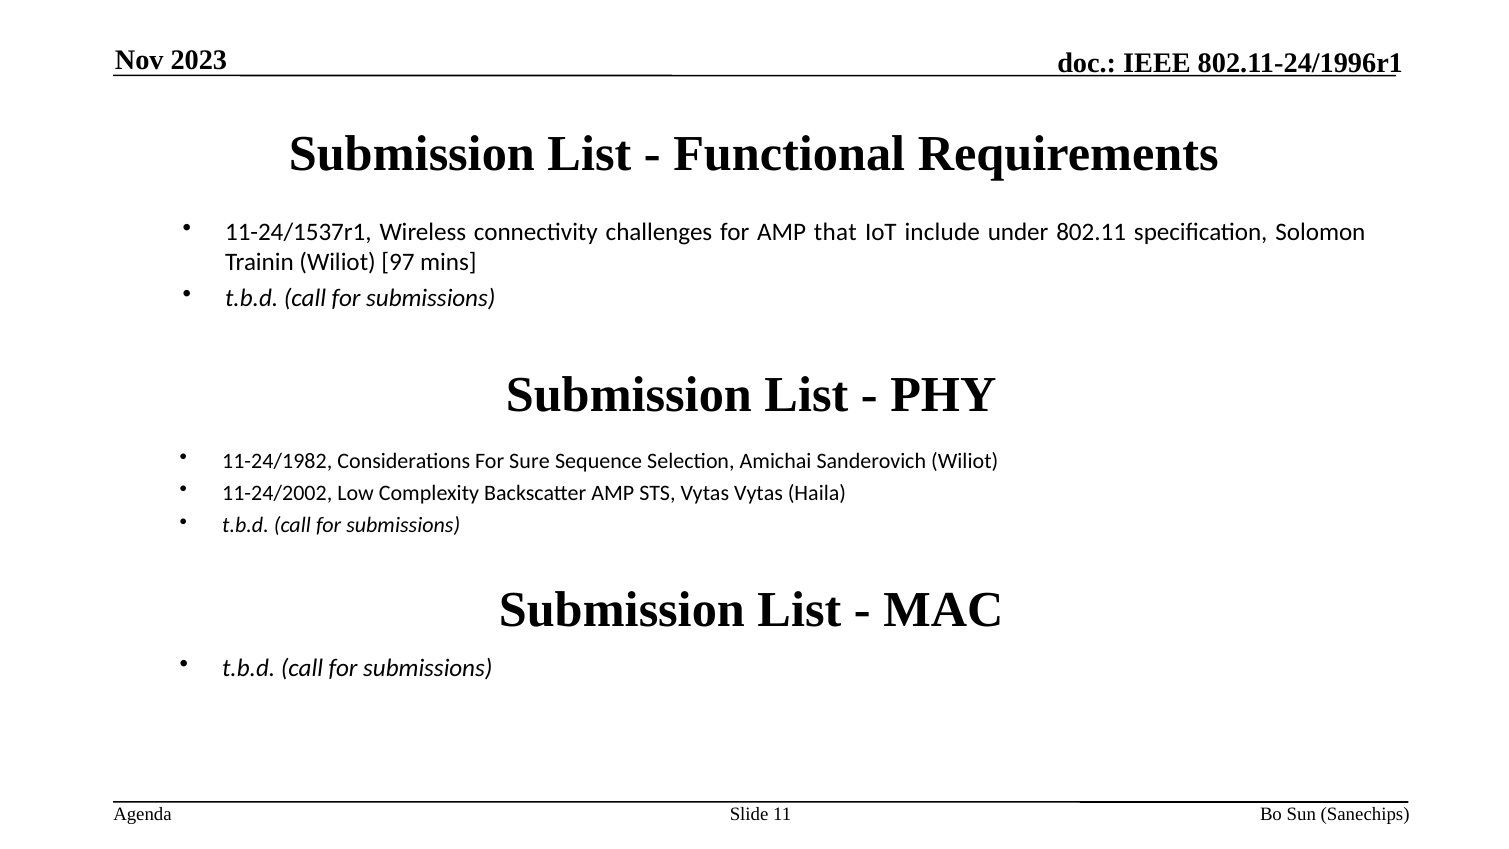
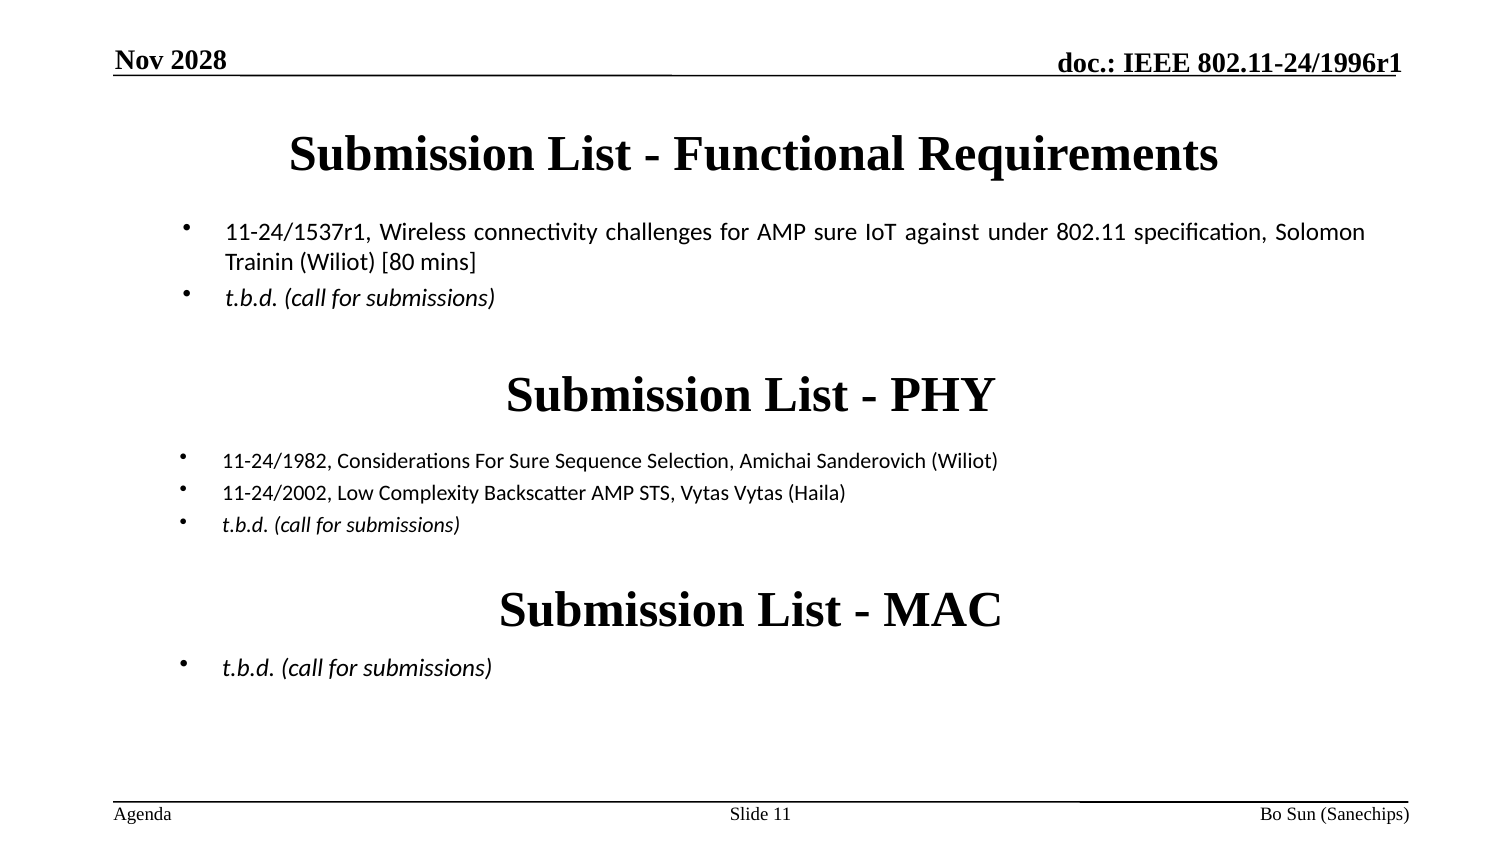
2023: 2023 -> 2028 (199, 60)
AMP that: that -> sure (836, 232)
include: include -> against (942, 232)
97: 97 -> 80 (398, 262)
